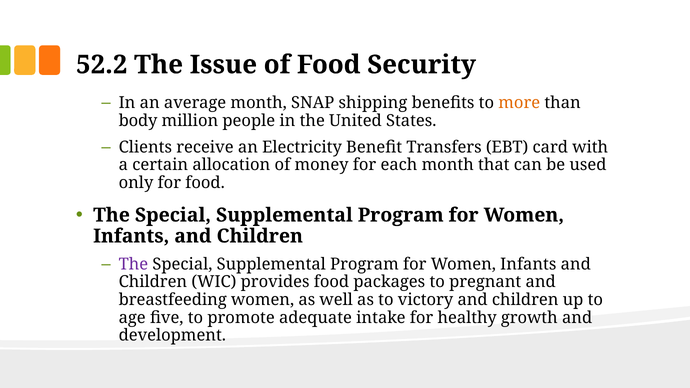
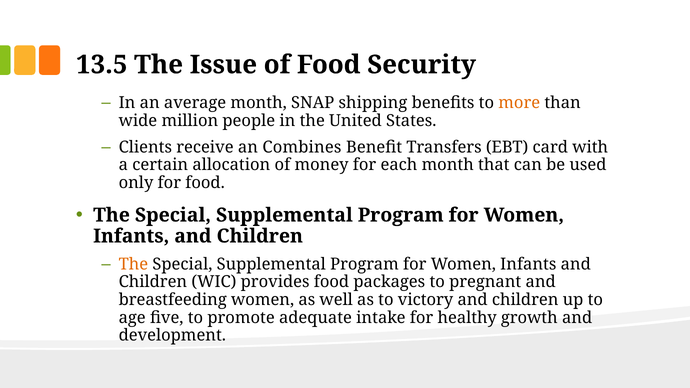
52.2: 52.2 -> 13.5 (102, 65)
body: body -> wide (138, 121)
Electricity: Electricity -> Combines (302, 147)
The colour: purple -> orange (133, 264)
